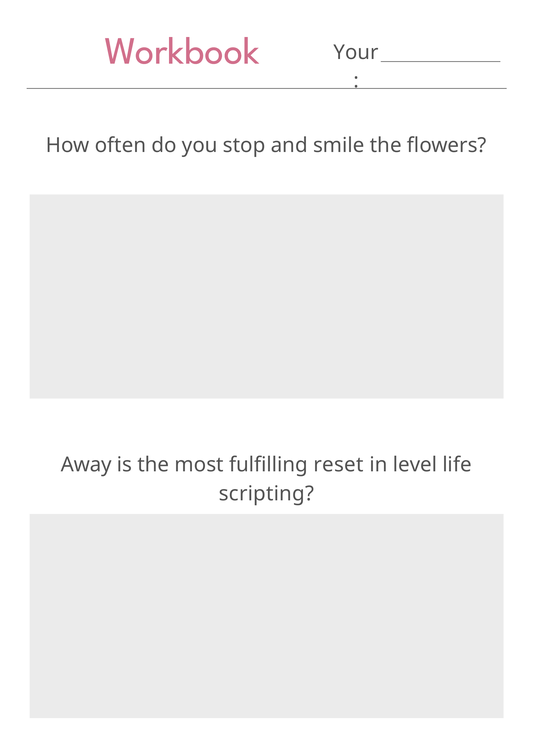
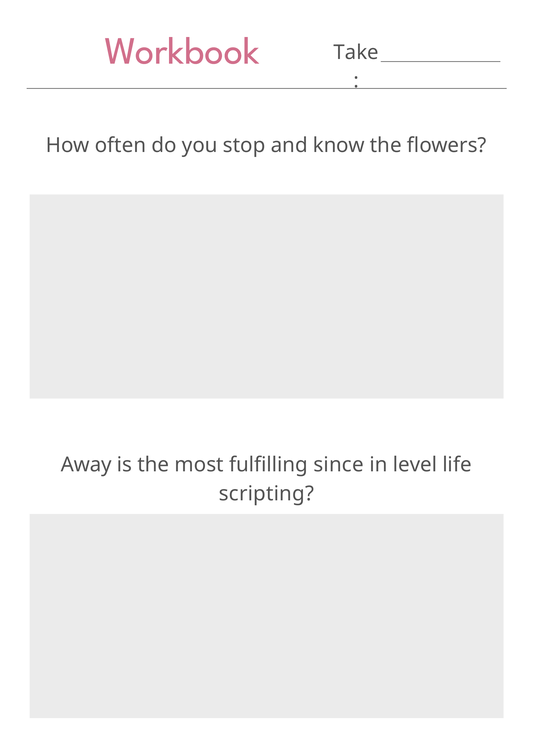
Your: Your -> Take (356, 52)
smile: smile -> know (339, 145)
reset: reset -> since (339, 464)
